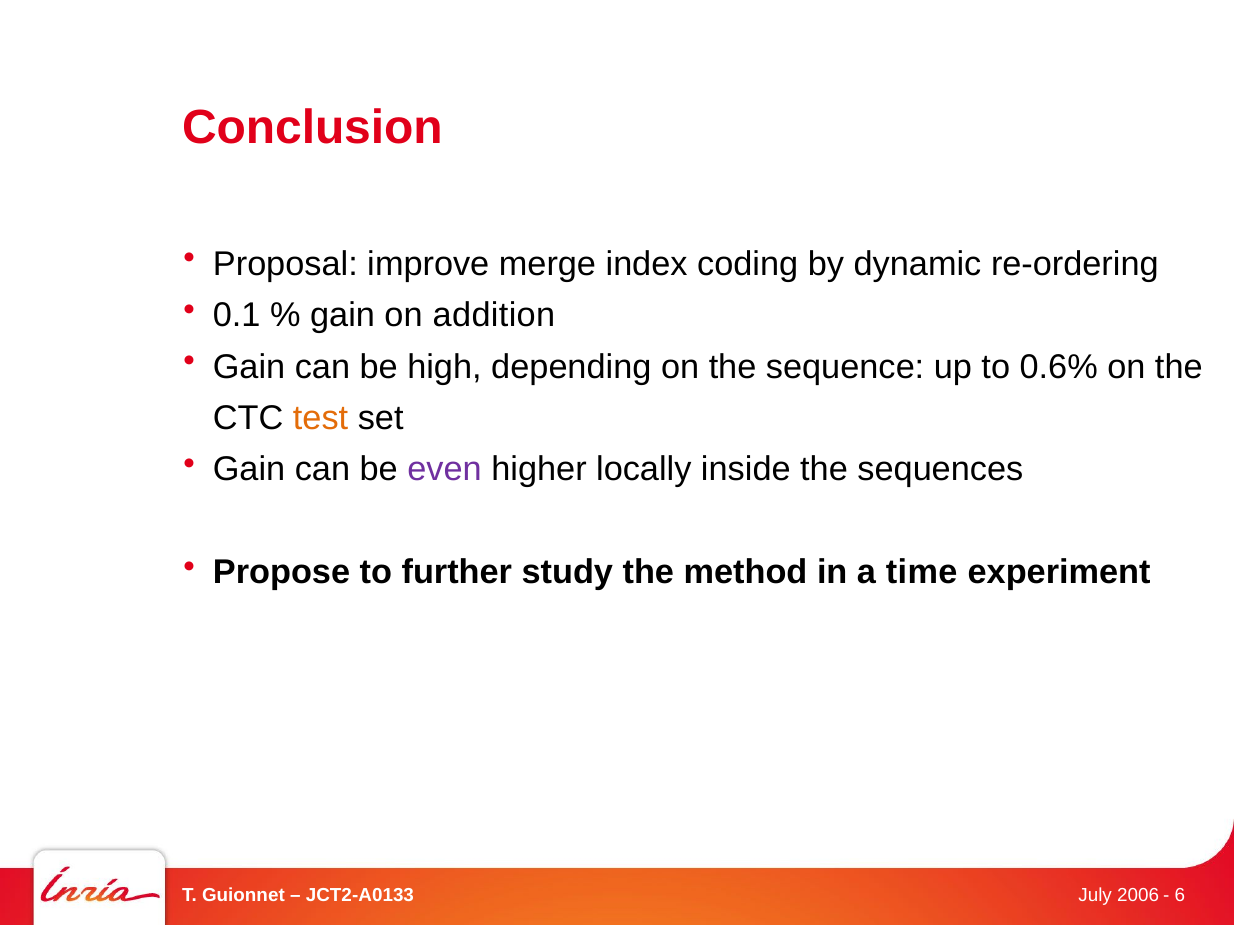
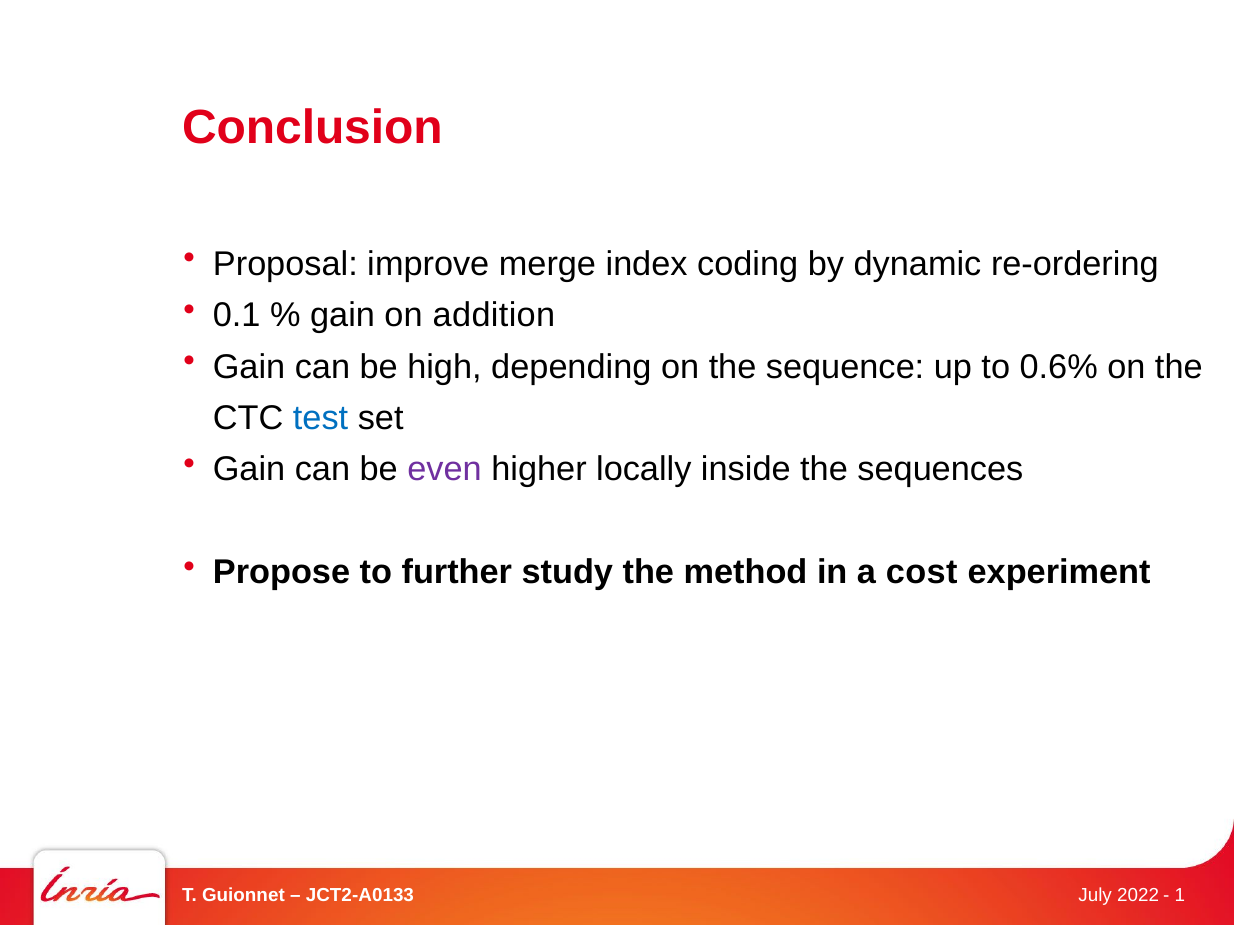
test colour: orange -> blue (321, 418)
time: time -> cost (922, 573)
6: 6 -> 1 (1180, 895)
2006: 2006 -> 2022 (1138, 895)
